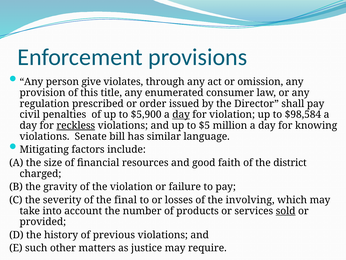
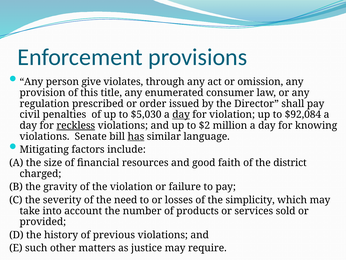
$5,900: $5,900 -> $5,030 (146, 114)
$98,584: $98,584 -> $92,084 (303, 114)
$5: $5 -> $2 (204, 125)
has underline: none -> present (136, 136)
final: final -> need (126, 200)
involving: involving -> simplicity (250, 200)
sold underline: present -> none (286, 211)
